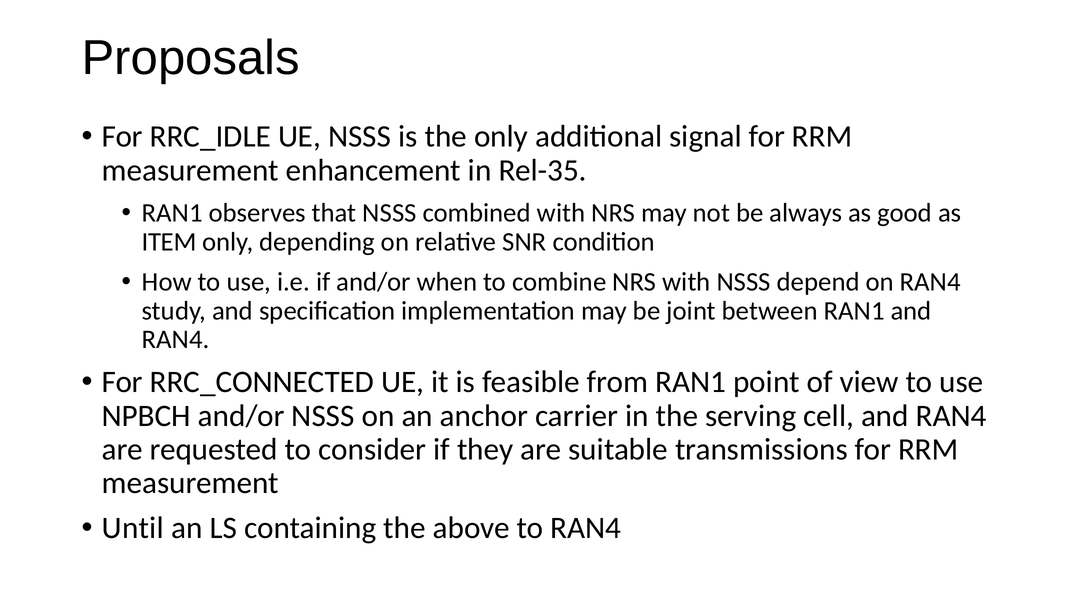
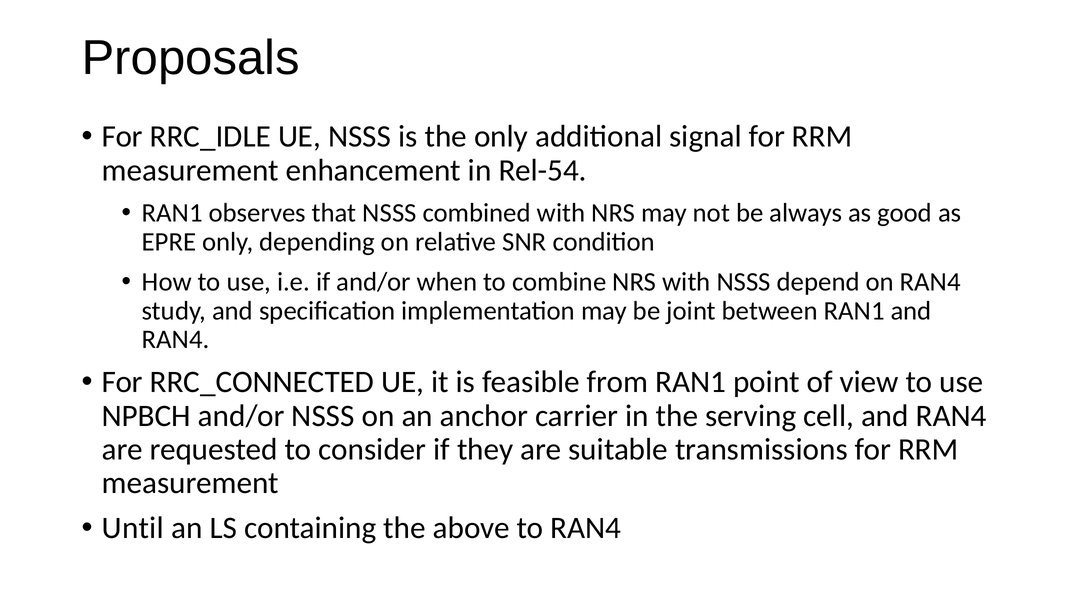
Rel-35: Rel-35 -> Rel-54 (543, 171)
ITEM: ITEM -> EPRE (169, 242)
